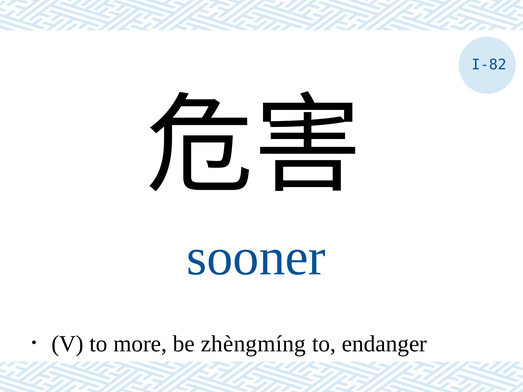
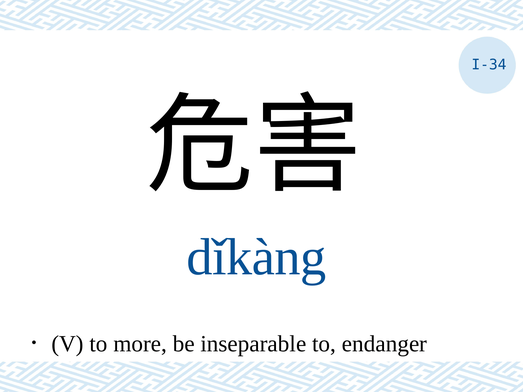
I-82: I-82 -> I-34 (489, 65)
sooner: sooner -> dǐkàng (256, 257)
zhèngmíng: zhèngmíng -> inseparable (253, 344)
